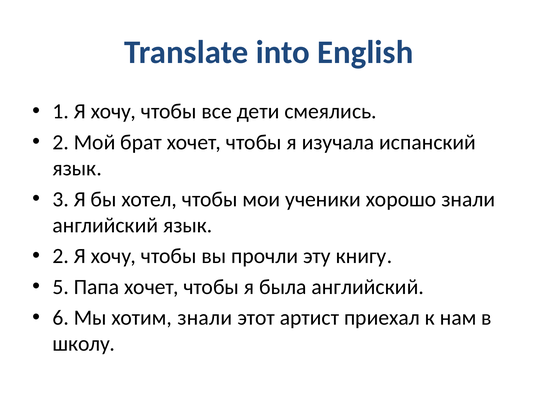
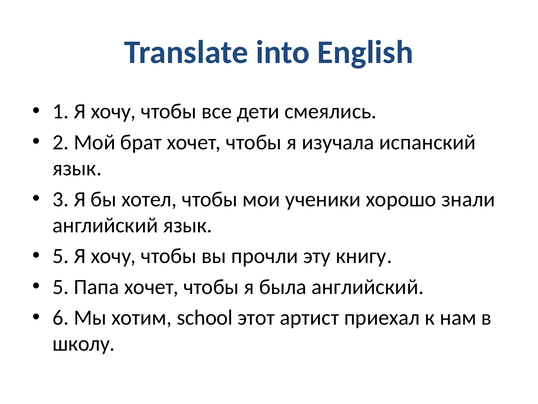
2: 2 -> 5 (61, 256)
хотим знали: знали -> school (205, 317)
